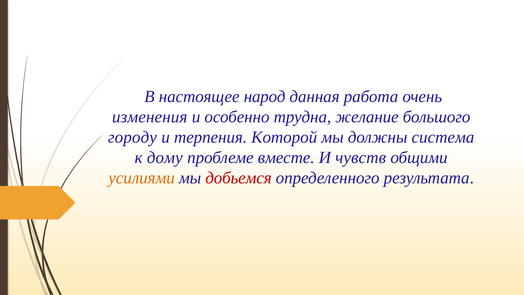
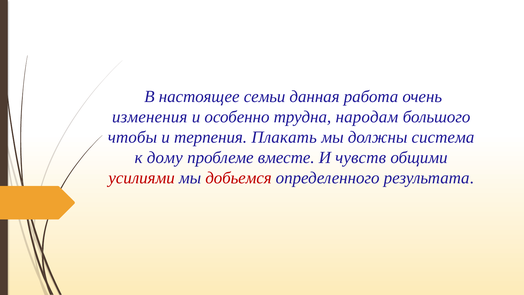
народ: народ -> семьи (265, 97)
желание: желание -> народам (367, 117)
городу: городу -> чтобы (132, 137)
Которой: Которой -> Плакать (284, 137)
усилиями colour: orange -> red (142, 178)
